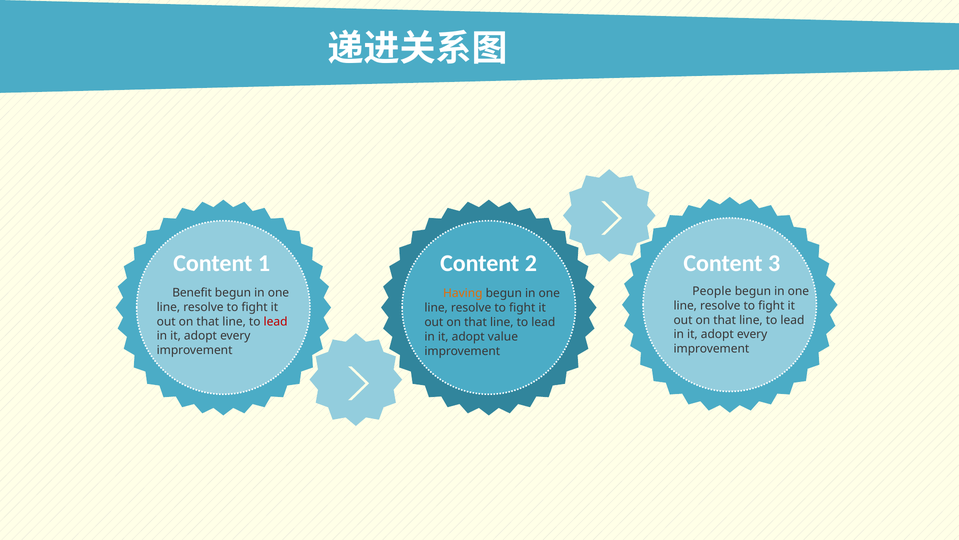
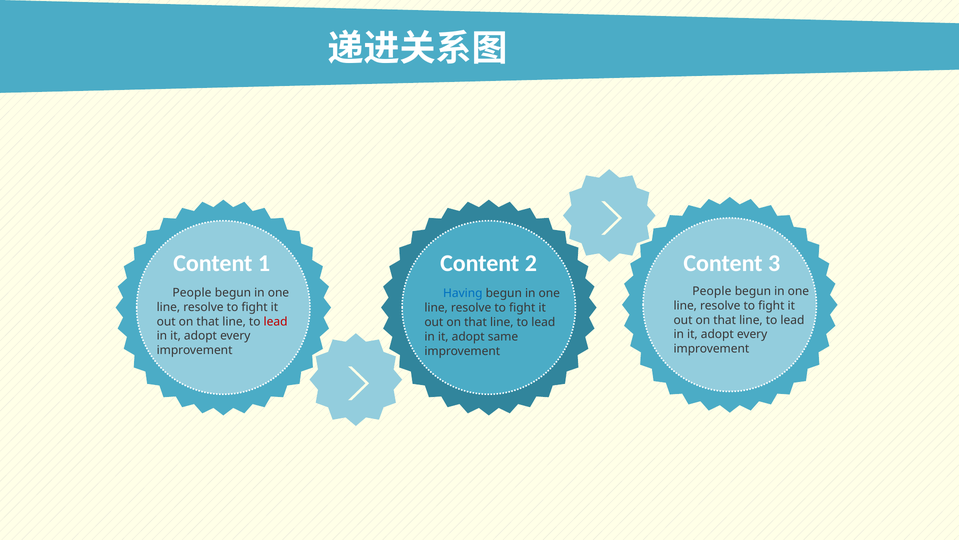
Benefit: Benefit -> People (192, 292)
Having colour: orange -> blue (463, 293)
value: value -> same (503, 336)
